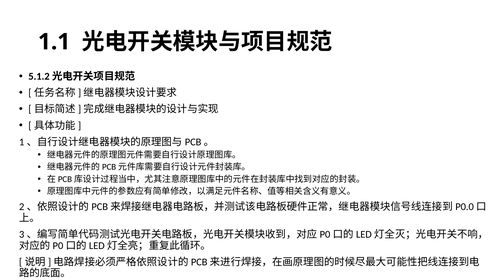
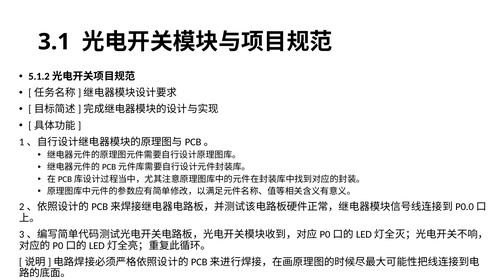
1.1: 1.1 -> 3.1 (54, 42)
